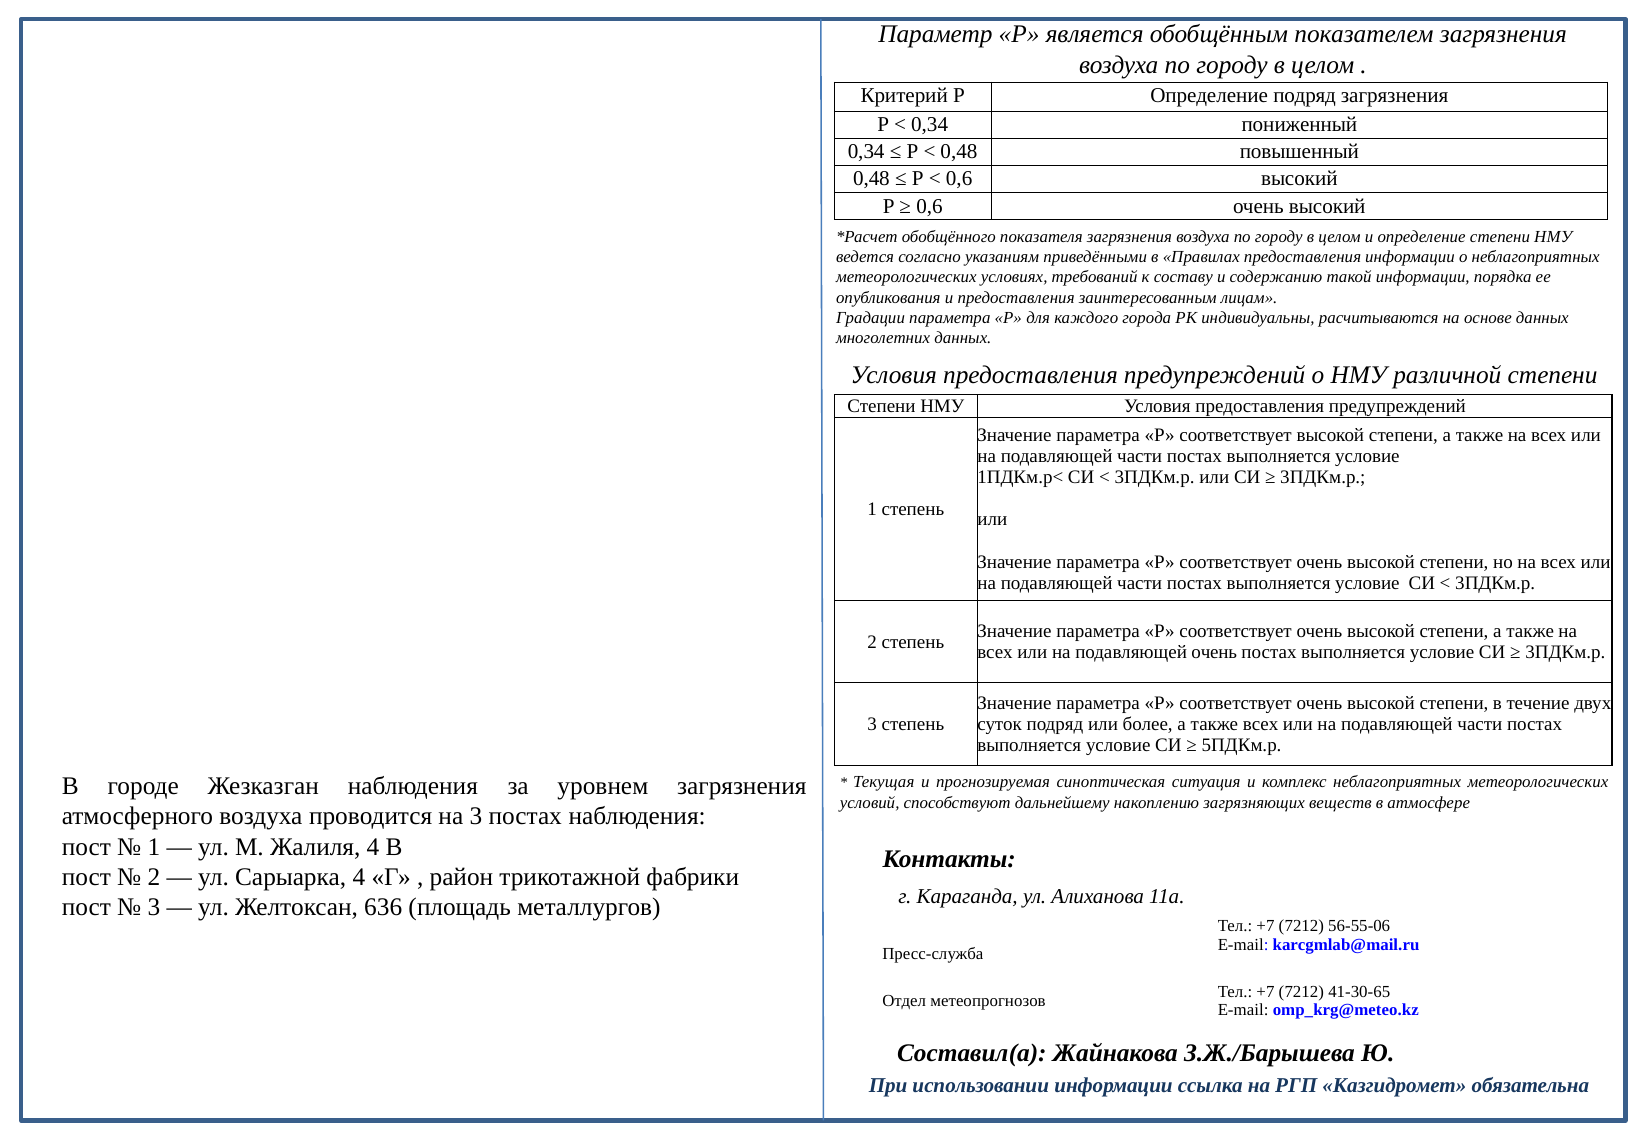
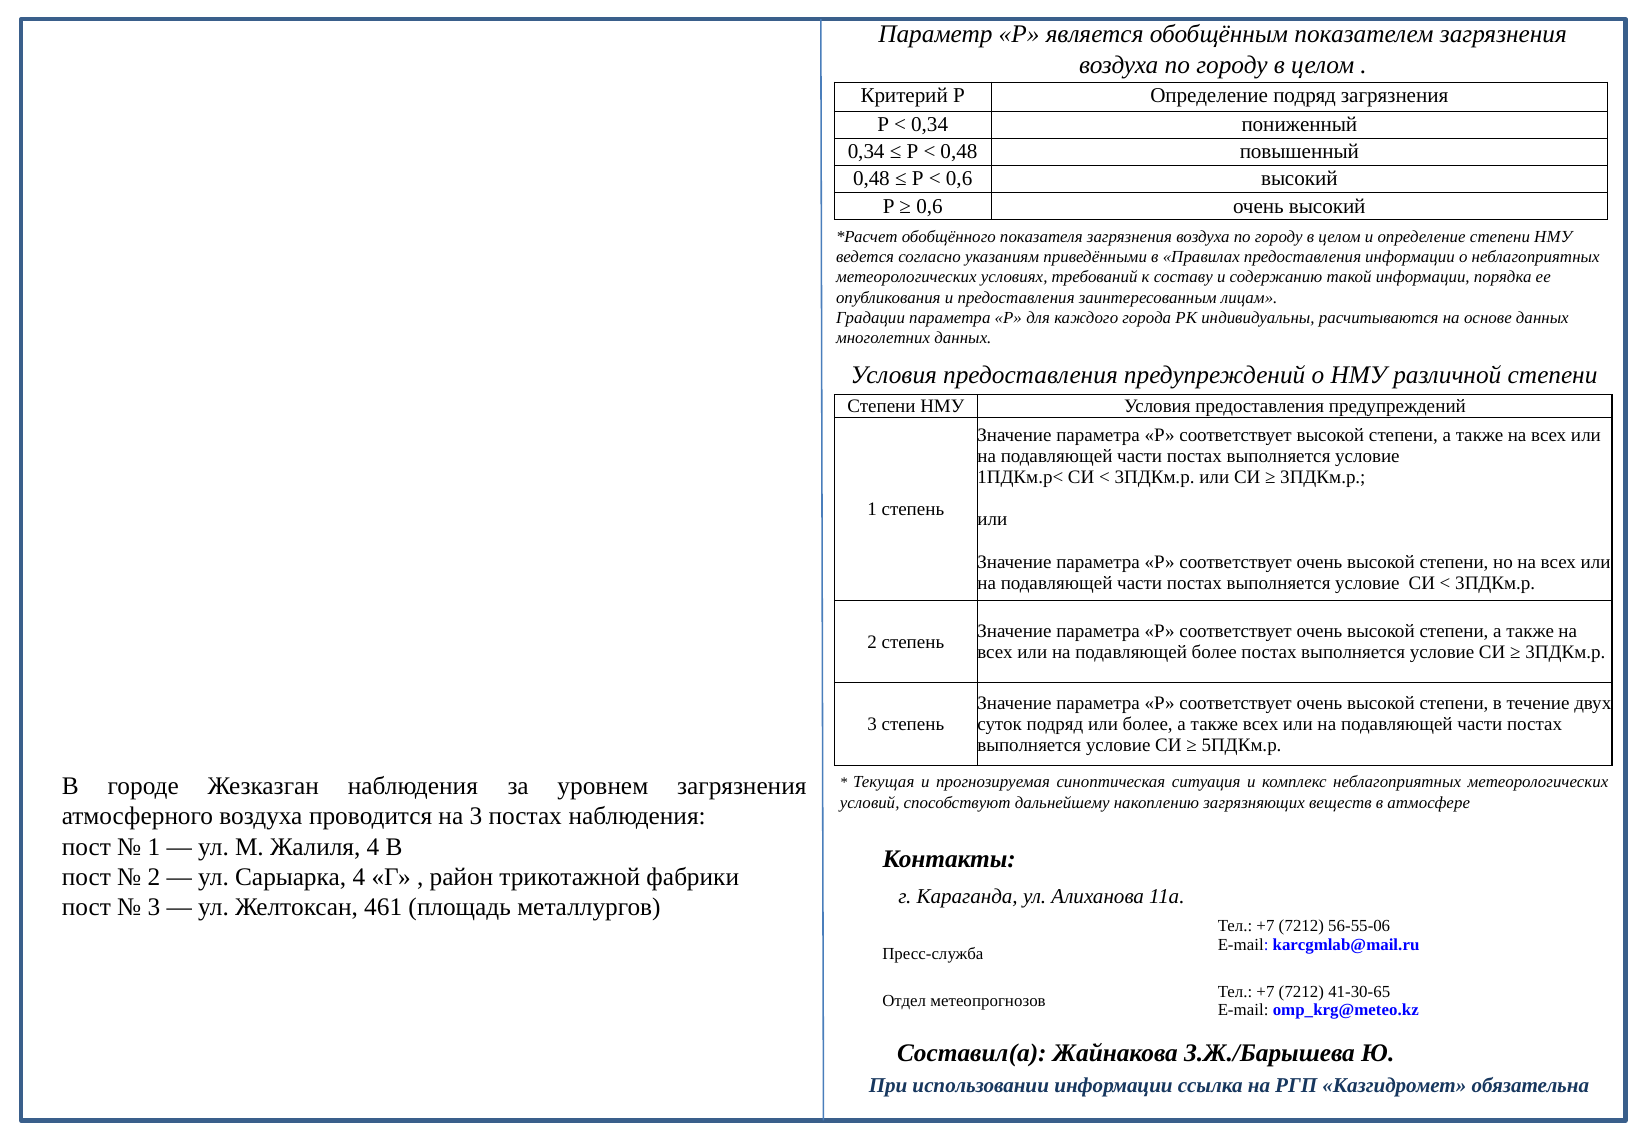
подавляющей очень: очень -> более (1214, 652)
636: 636 -> 461 (383, 908)
